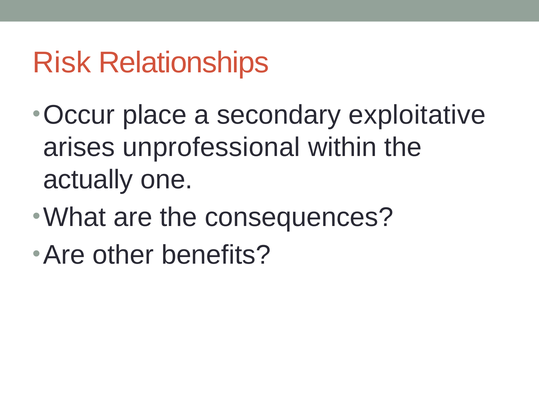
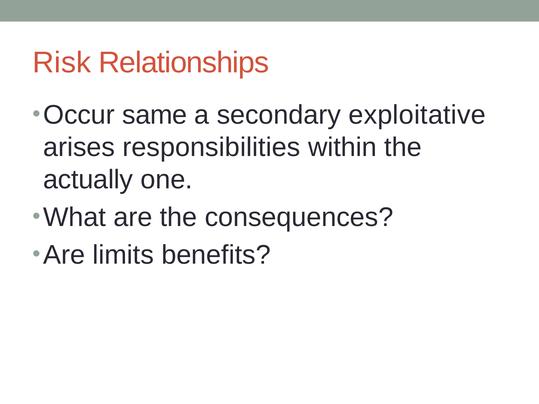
place: place -> same (155, 115)
unprofessional: unprofessional -> responsibilities (211, 147)
other: other -> limits (123, 255)
